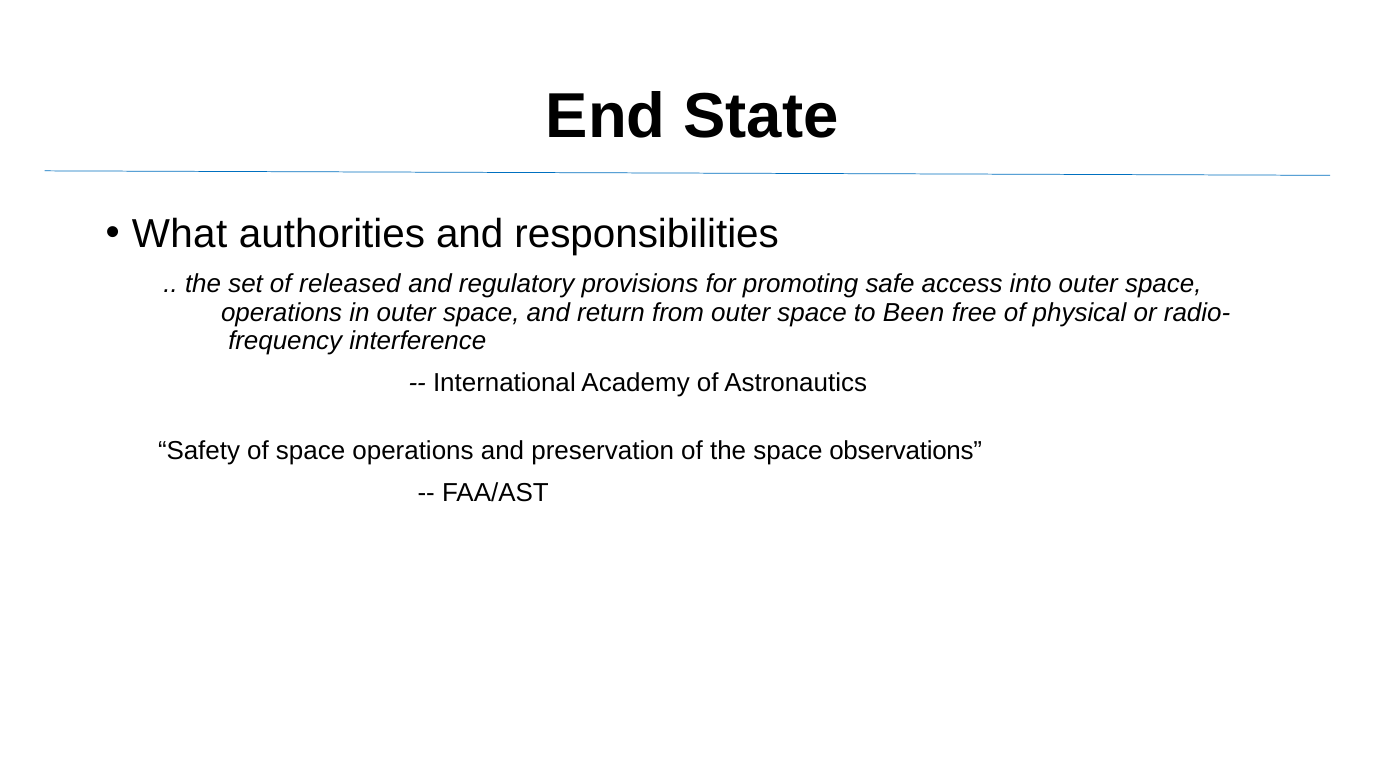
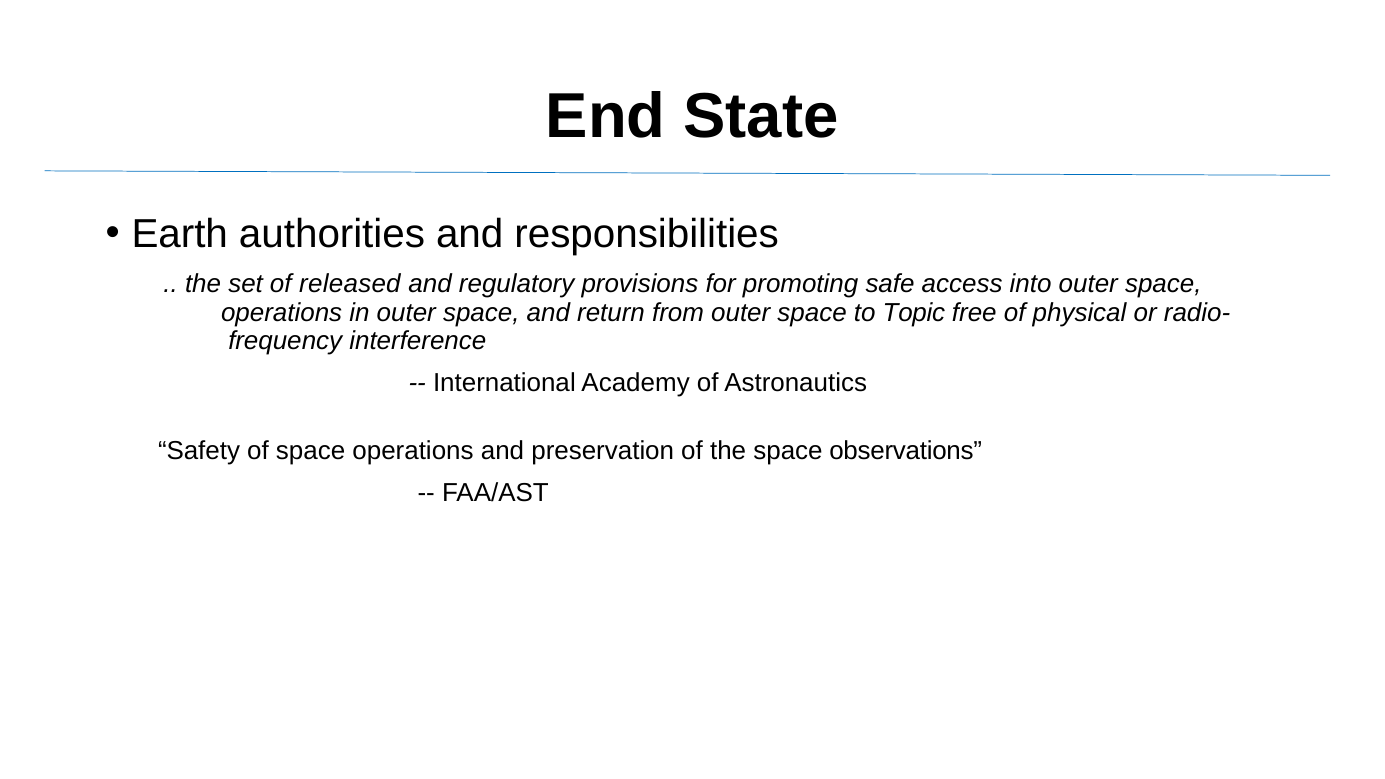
What: What -> Earth (180, 234)
Been: Been -> Topic (914, 312)
